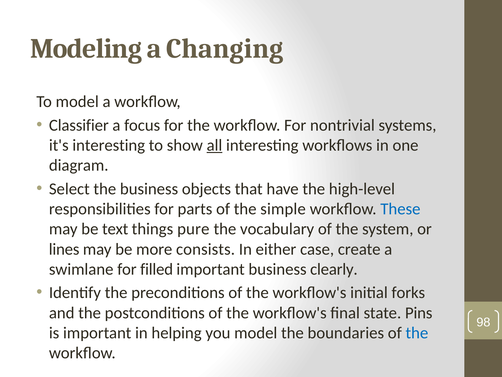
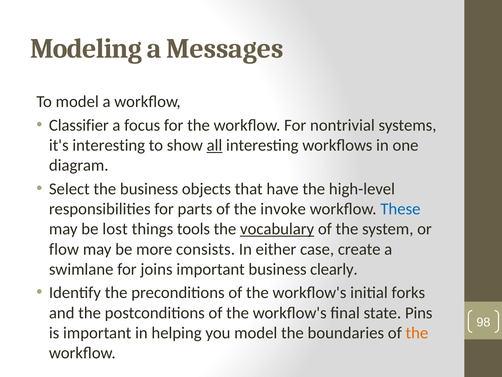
Changing: Changing -> Messages (225, 48)
simple: simple -> invoke (283, 209)
text: text -> lost (115, 229)
pure: pure -> tools (193, 229)
vocabulary underline: none -> present (277, 229)
lines: lines -> flow (64, 249)
filled: filled -> joins (157, 269)
the colour: blue -> orange (417, 332)
